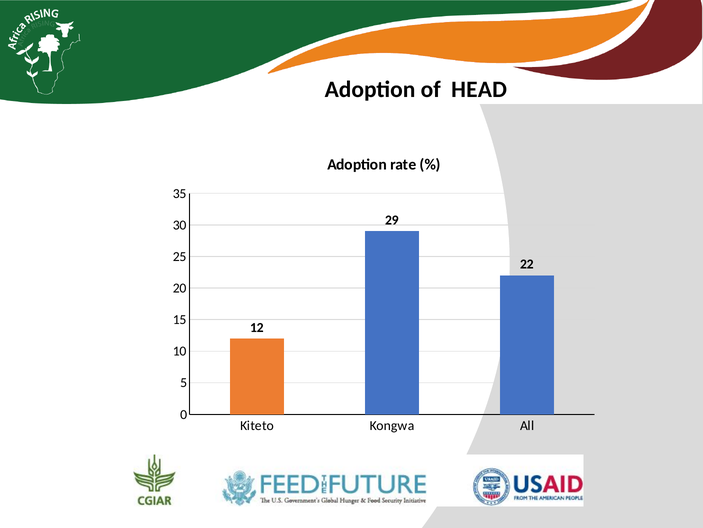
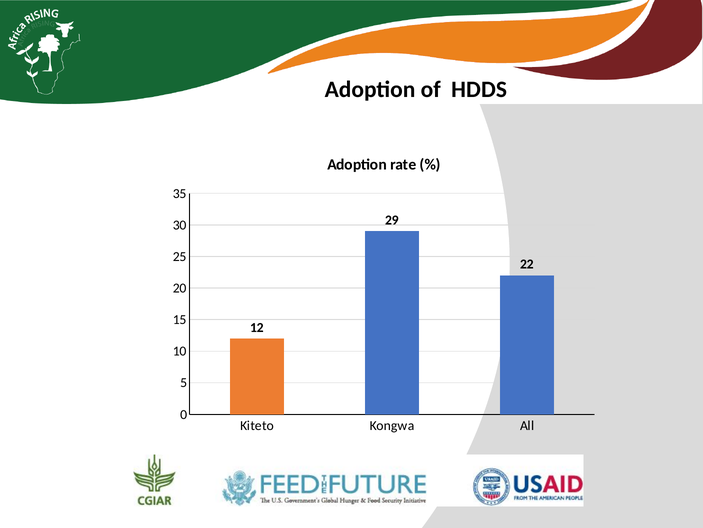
HEAD: HEAD -> HDDS (479, 89)
